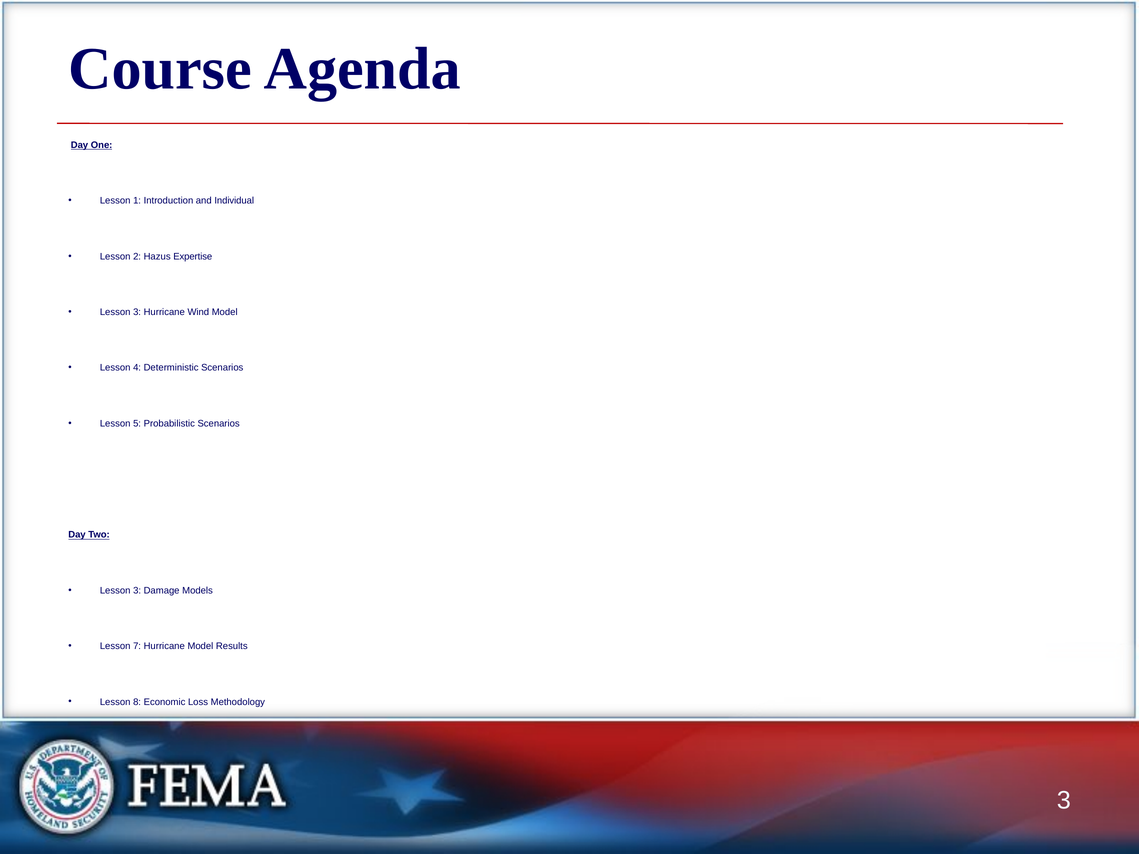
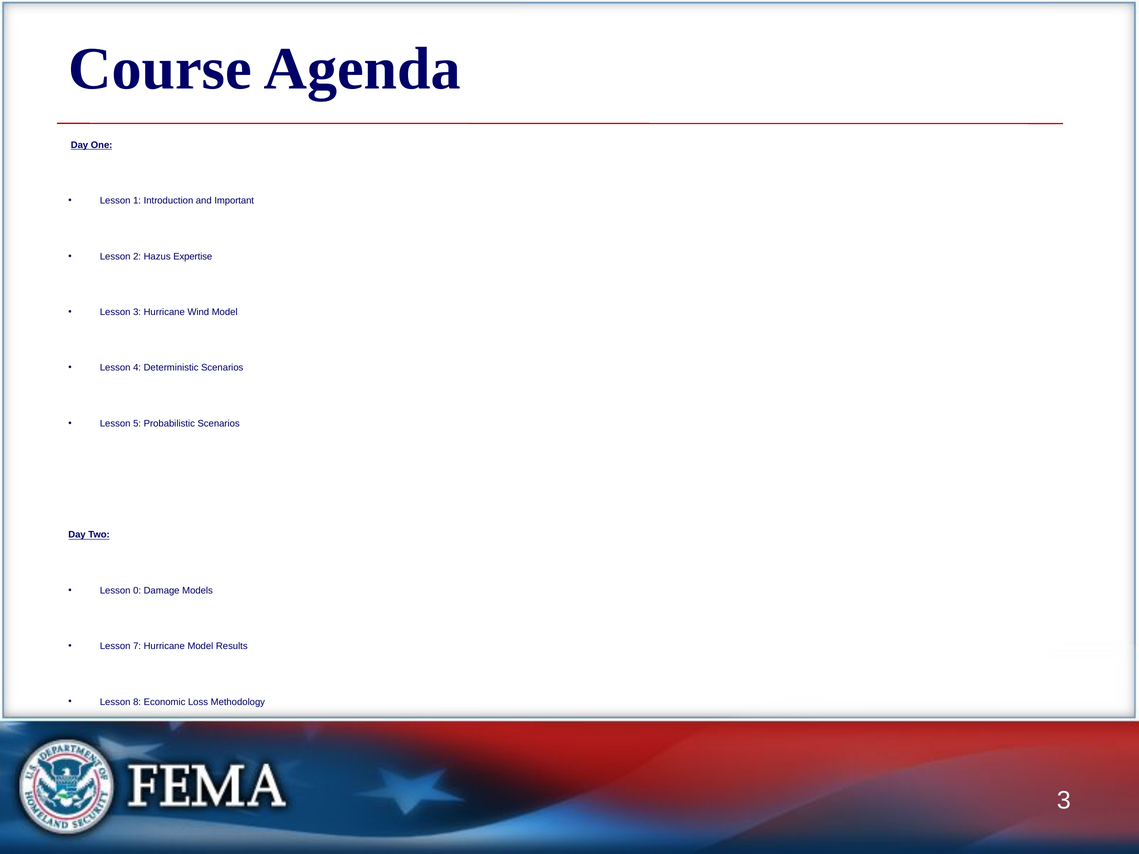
Individual: Individual -> Important (234, 201)
3: 3 -> 0 (137, 591)
